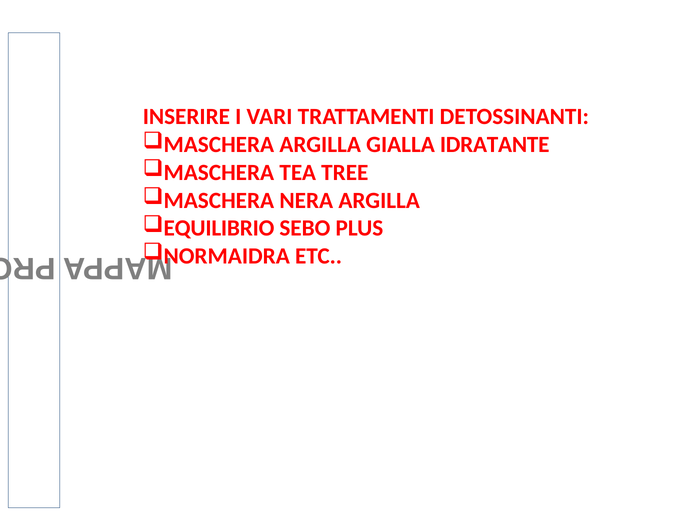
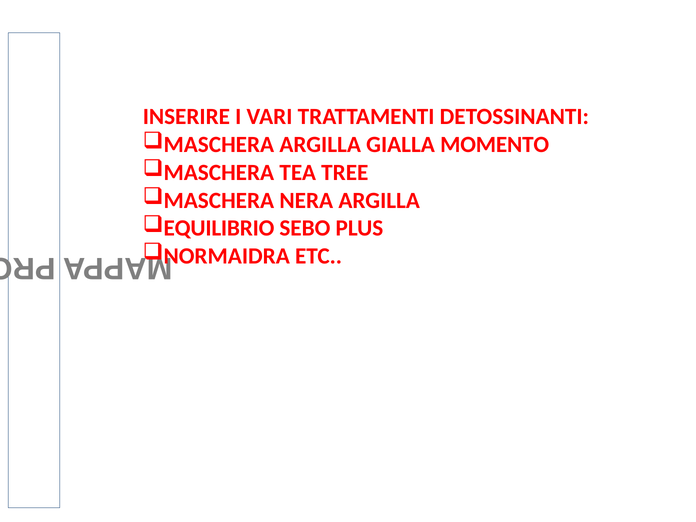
IDRATANTE: IDRATANTE -> MOMENTO (495, 145)
